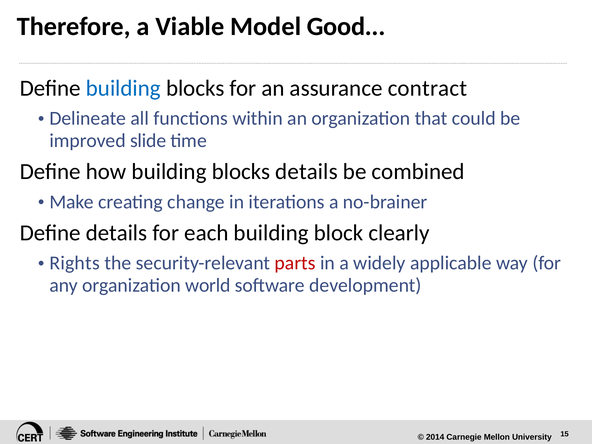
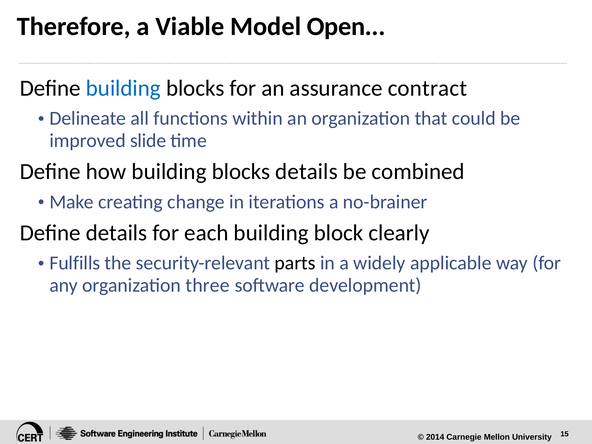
Good: Good -> Open (346, 26)
Rights: Rights -> Fulfills (75, 263)
parts colour: red -> black (295, 263)
world: world -> three (208, 285)
